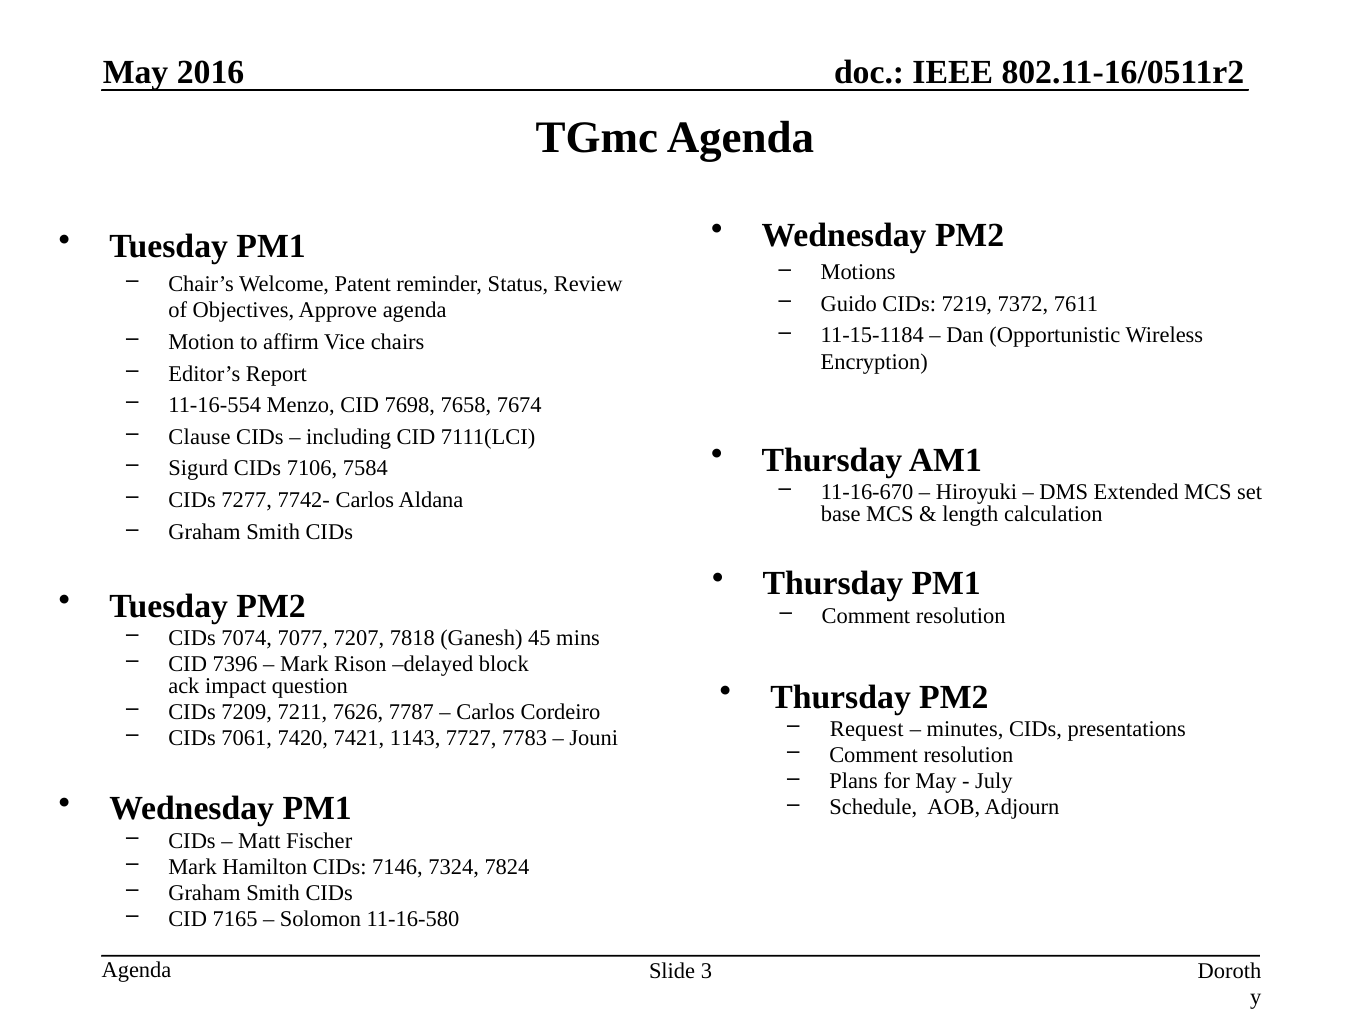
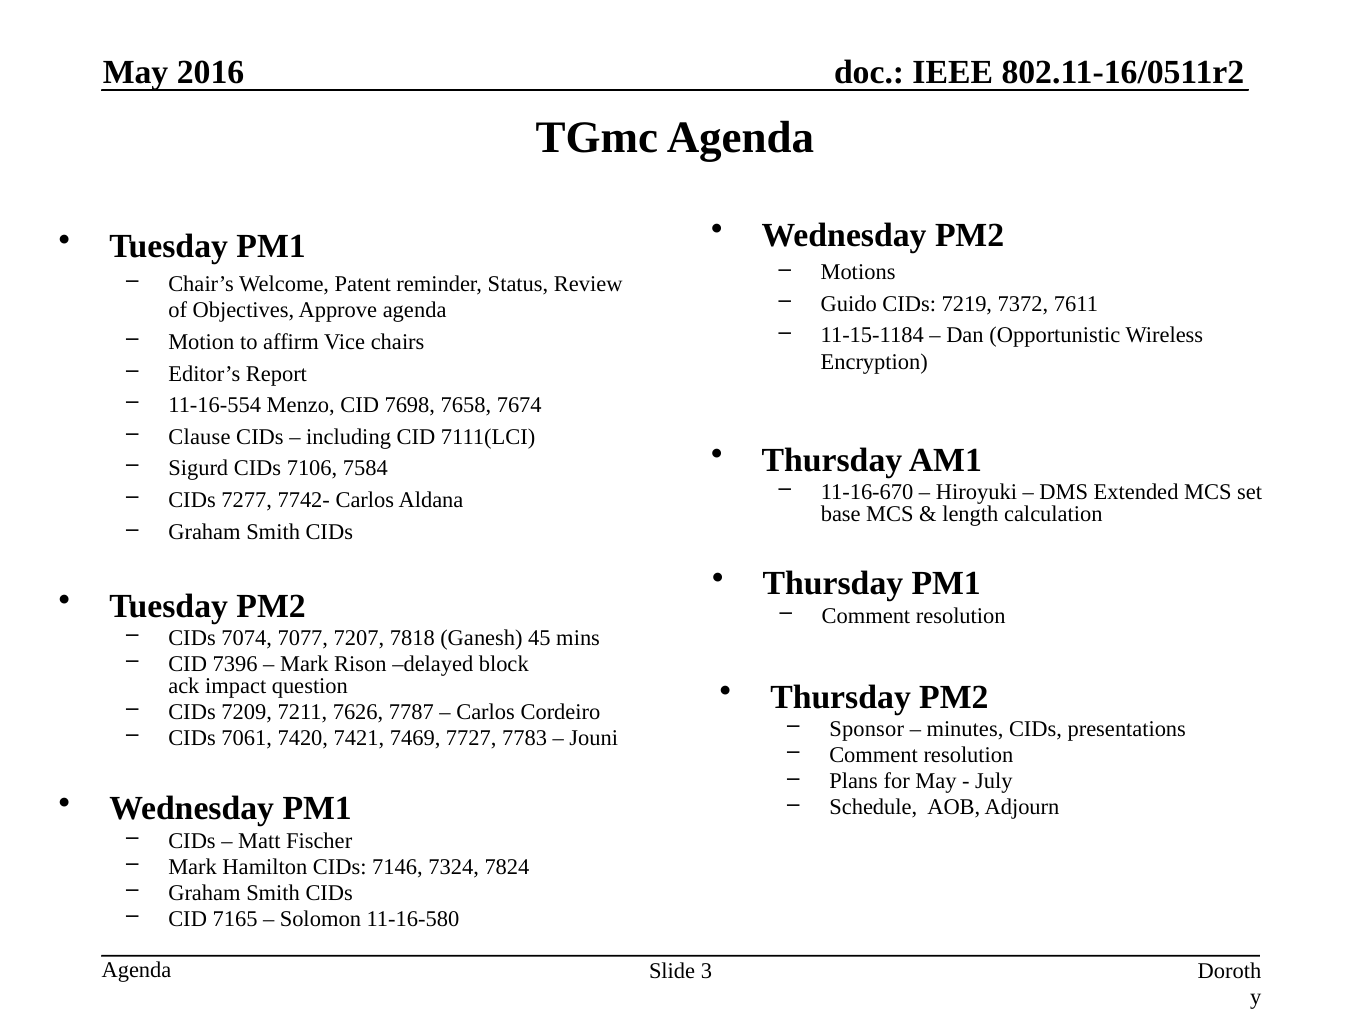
Request: Request -> Sponsor (867, 730)
1143: 1143 -> 7469 (415, 738)
